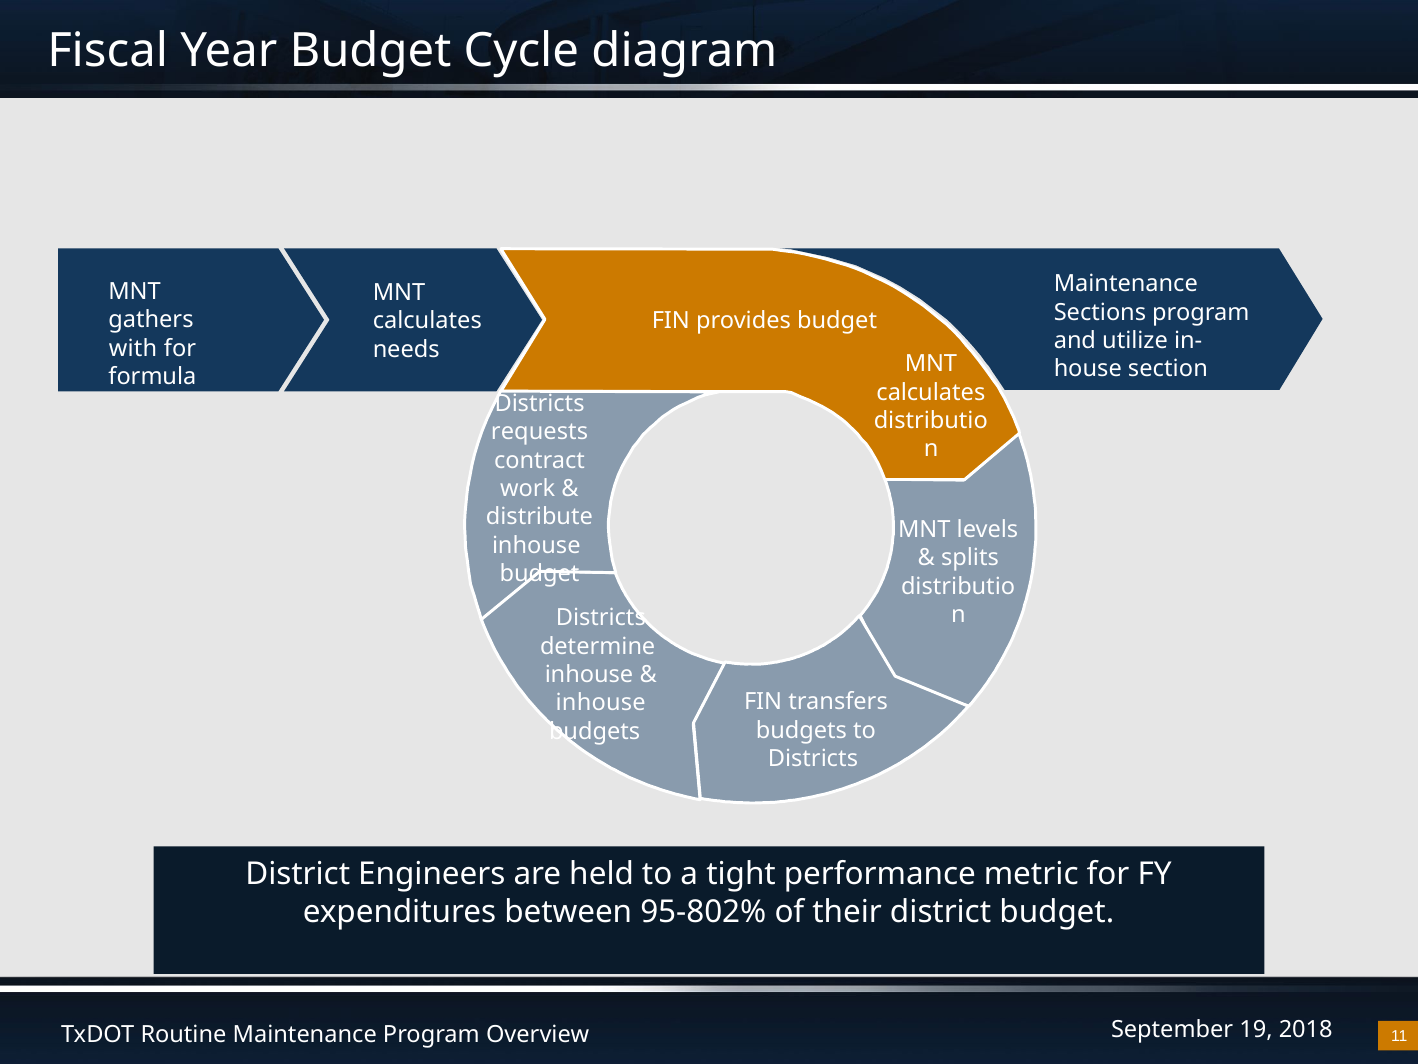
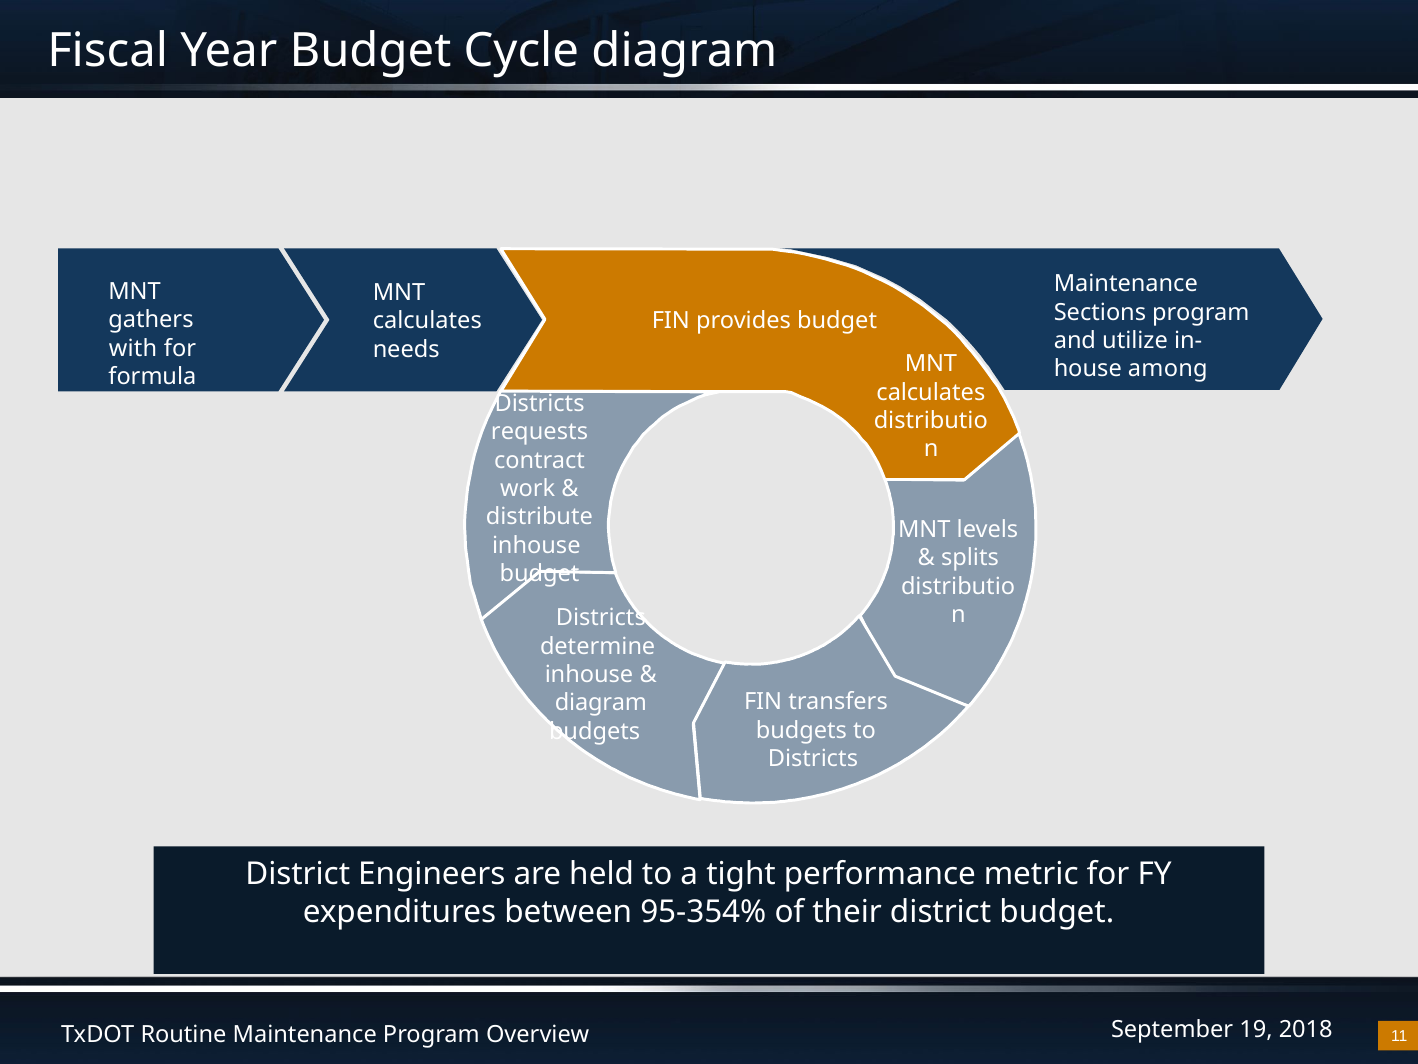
section: section -> among (1168, 369)
inhouse: inhouse -> diagram (601, 703)
95-802%: 95-802% -> 95-354% (703, 912)
